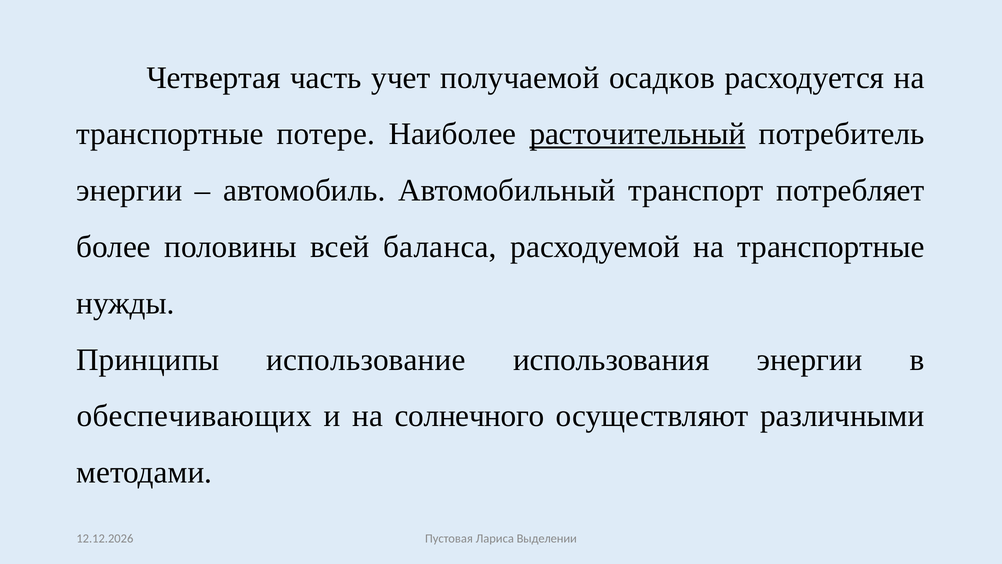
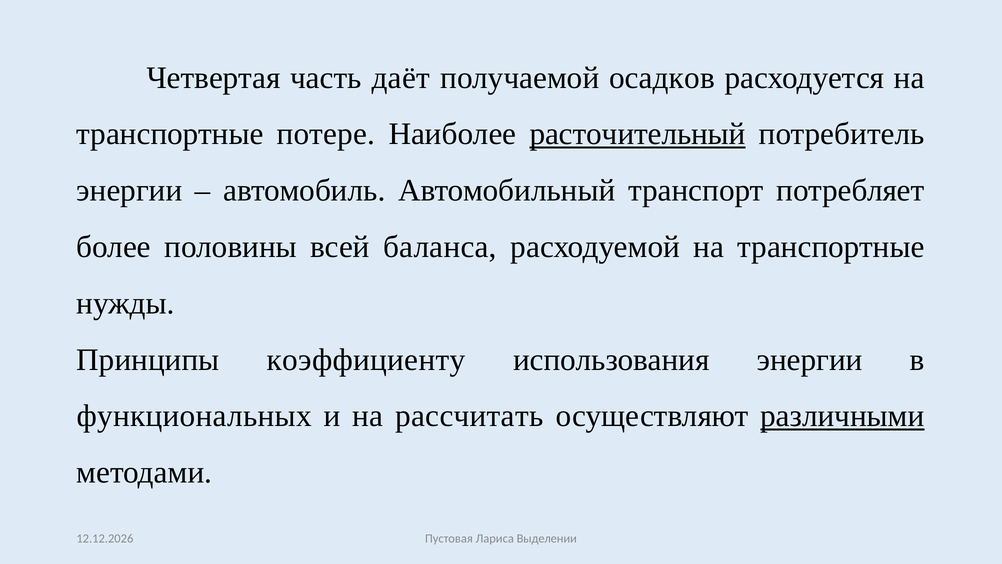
учет: учет -> даёт (401, 78)
использование: использование -> коэффициенту (366, 359)
обеспечивающих: обеспечивающих -> функциональных (194, 416)
солнечного: солнечного -> рассчитать (469, 416)
различными underline: none -> present (842, 416)
